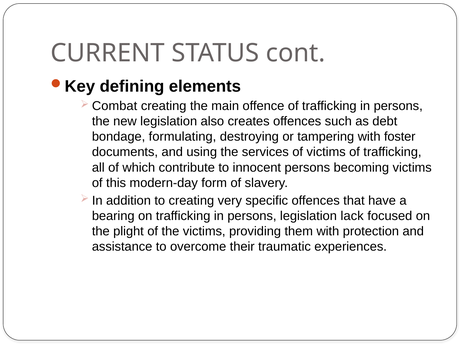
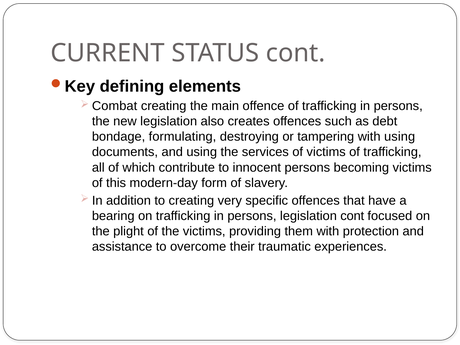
with foster: foster -> using (400, 137)
legislation lack: lack -> cont (352, 216)
